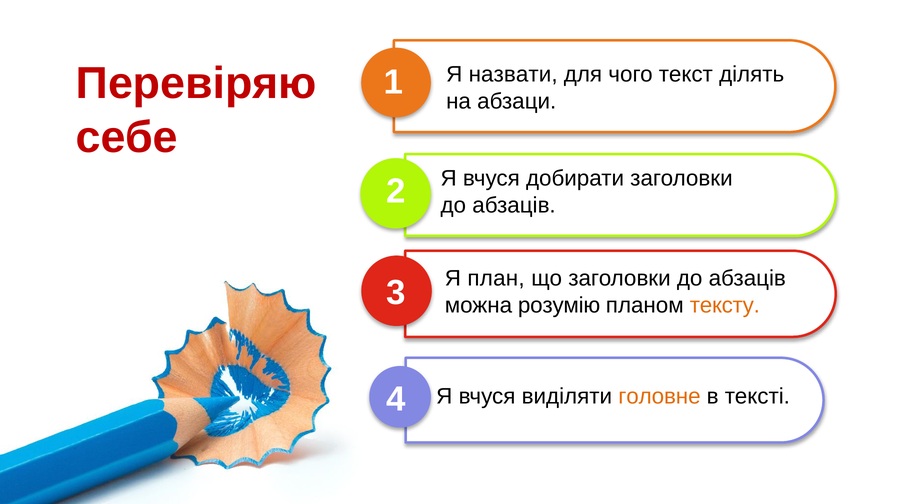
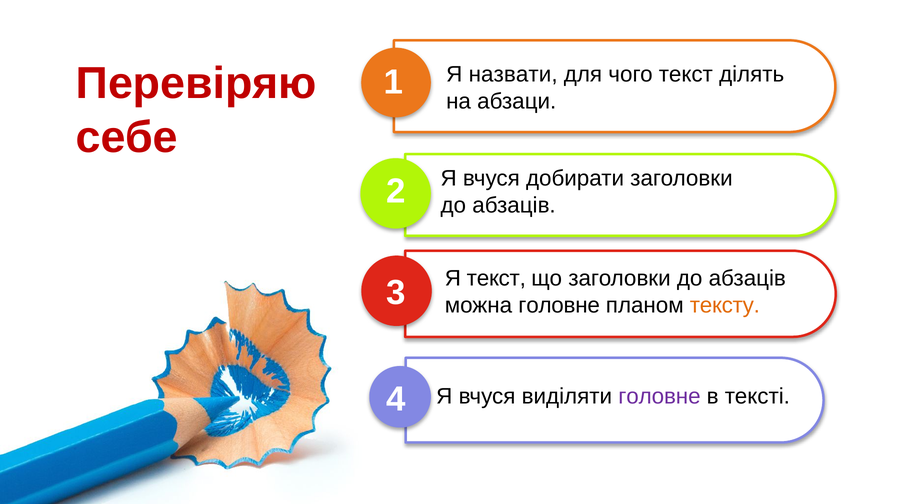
Я план: план -> текст (496, 279)
можна розумію: розумію -> головне (559, 306)
головне colour: orange -> purple (659, 397)
